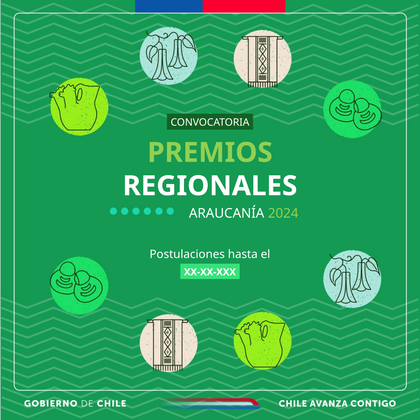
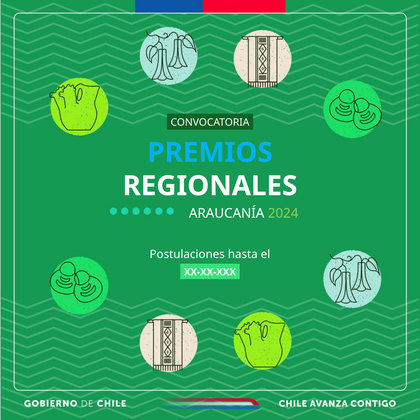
PREMIOS colour: light green -> light blue (210, 153)
